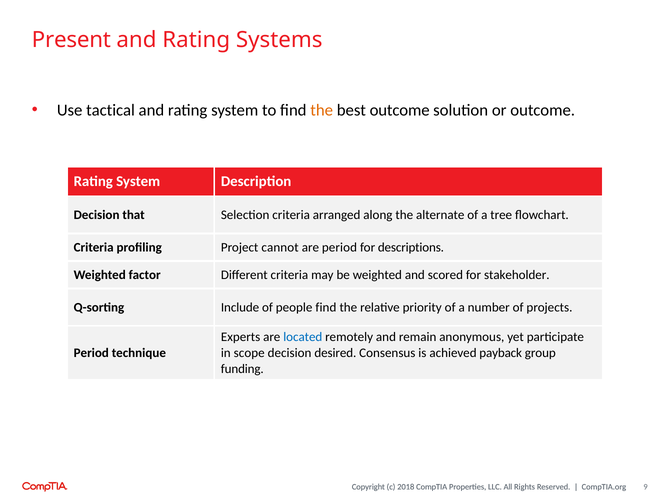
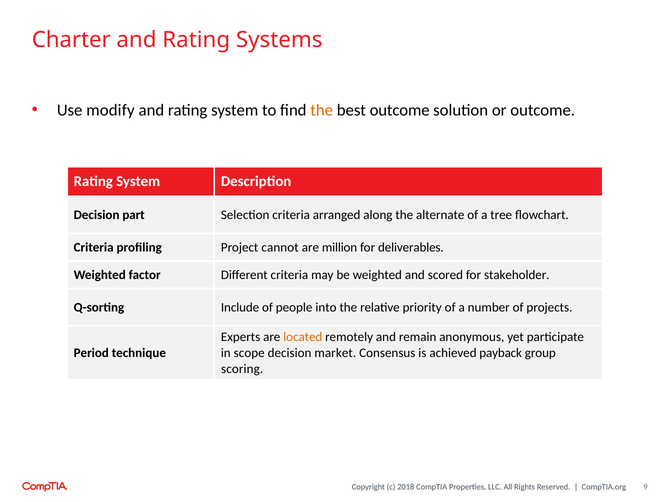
Present: Present -> Charter (71, 40)
tactical: tactical -> modify (110, 110)
that: that -> part (134, 215)
are period: period -> million (340, 248)
descriptions: descriptions -> deliverables (411, 248)
people find: find -> into (326, 308)
located colour: blue -> orange (303, 337)
desired: desired -> market (335, 353)
funding: funding -> scoring (242, 369)
